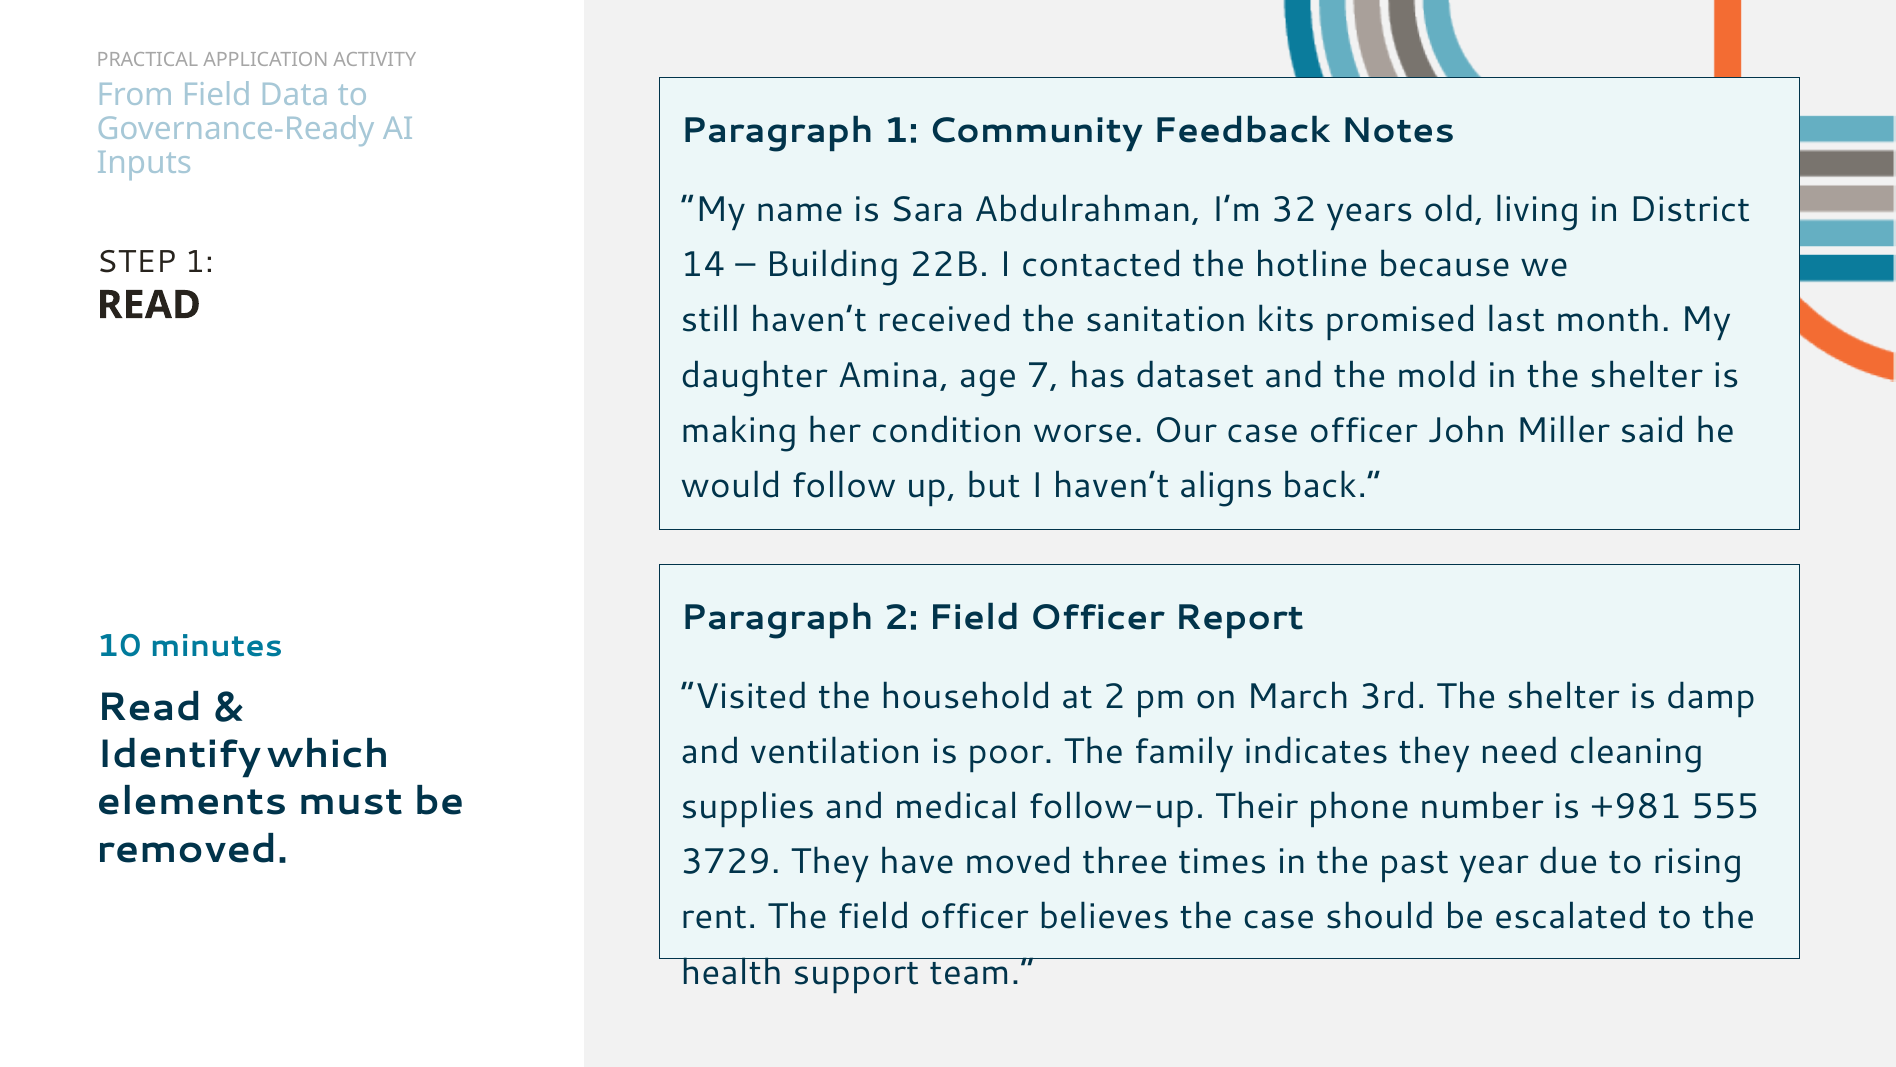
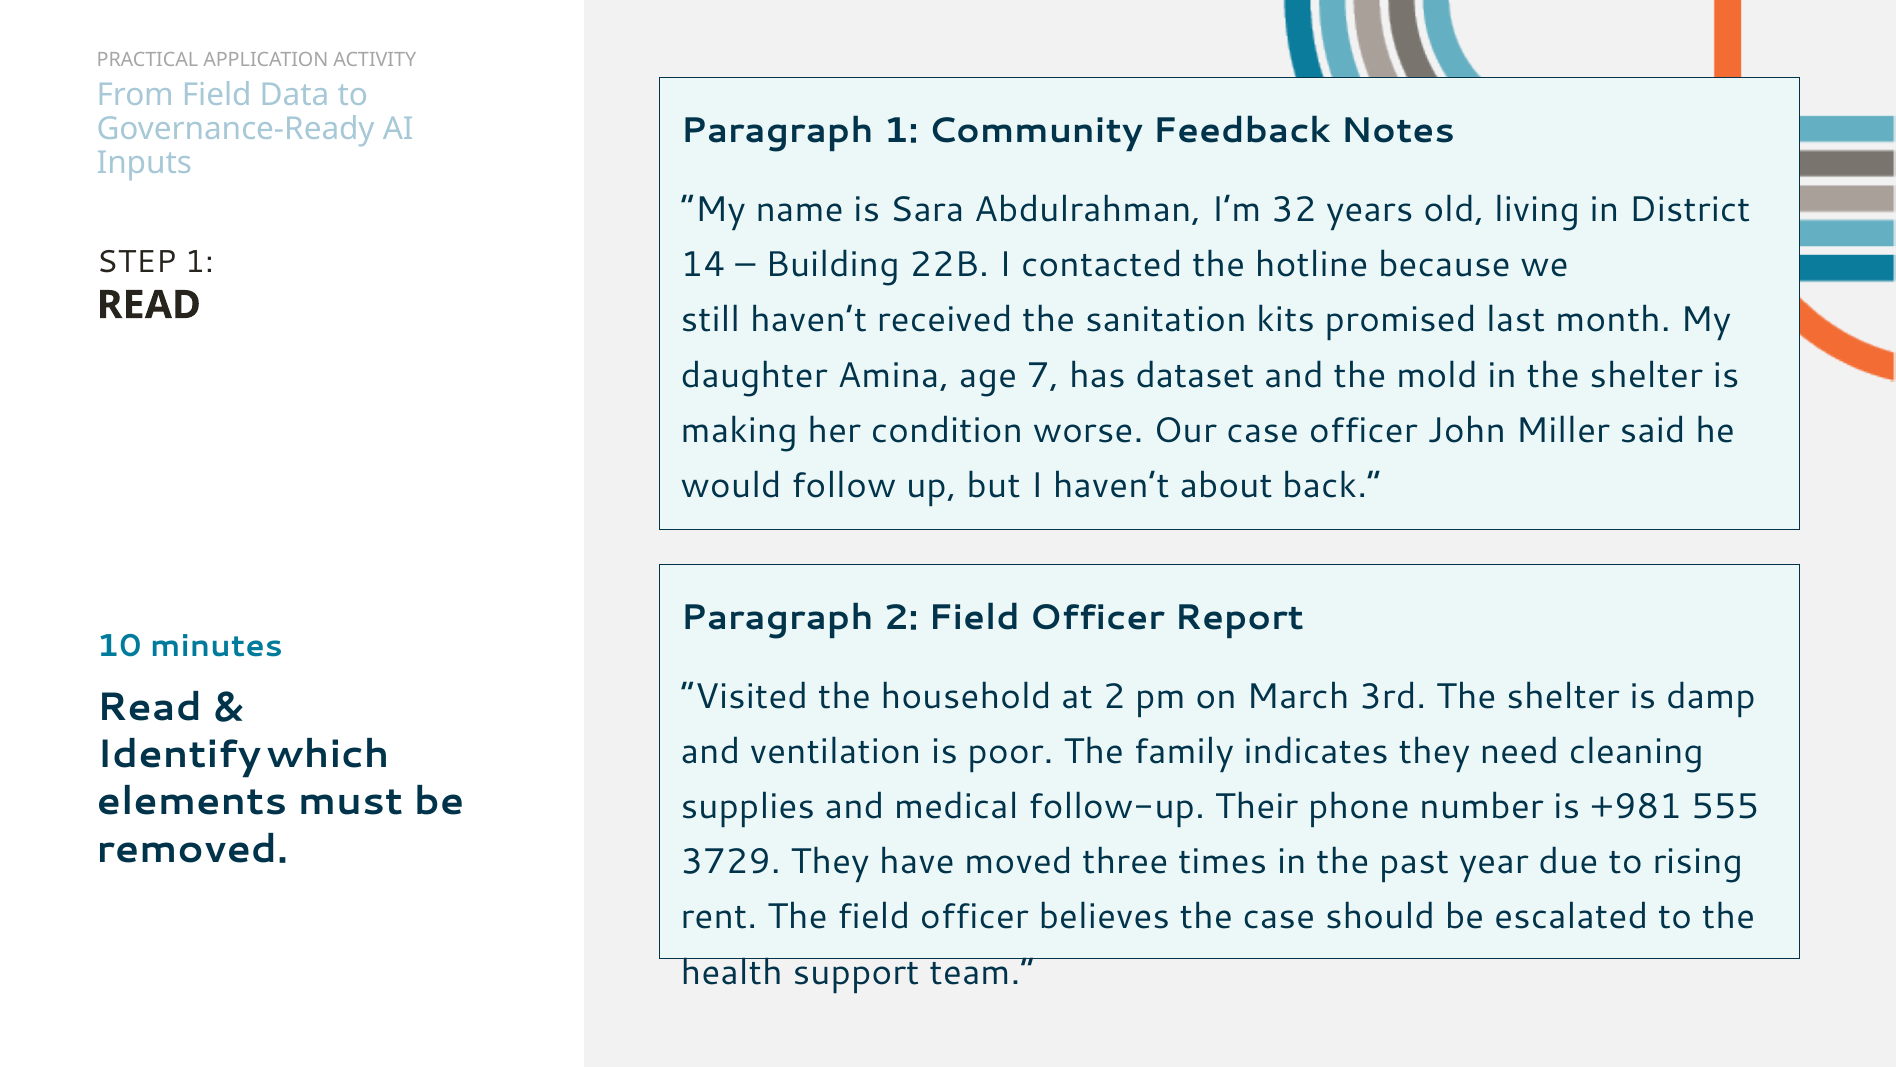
aligns: aligns -> about (1226, 486)
